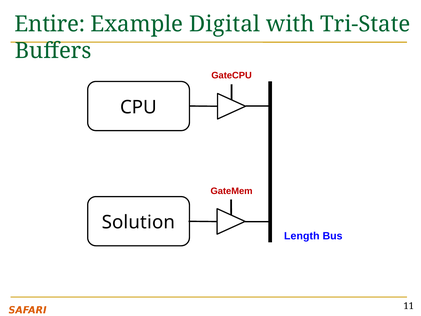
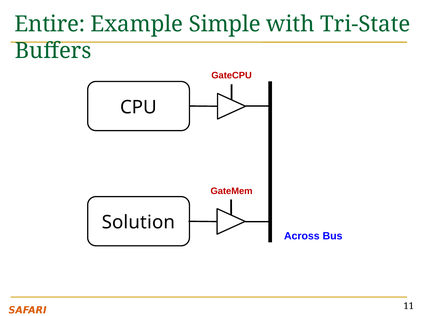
Digital: Digital -> Simple (225, 24)
Length: Length -> Across (302, 236)
